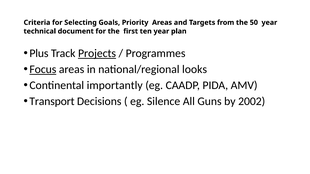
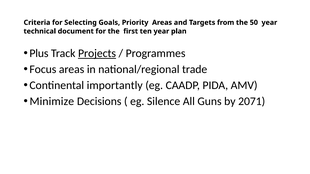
Focus underline: present -> none (43, 69)
looks: looks -> trade (195, 69)
Transport: Transport -> Minimize (52, 102)
2002: 2002 -> 2071 (252, 102)
